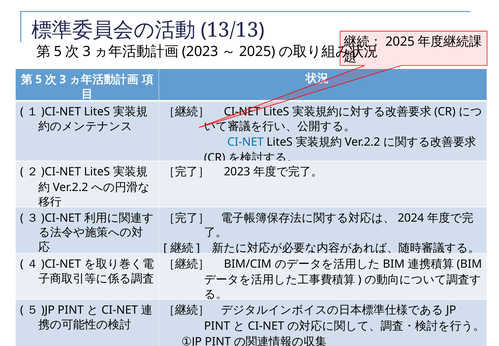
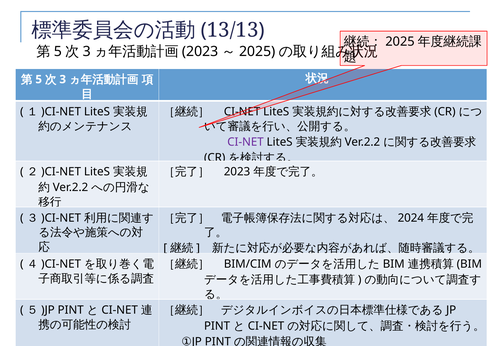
CI-NET colour: blue -> purple (245, 142)
